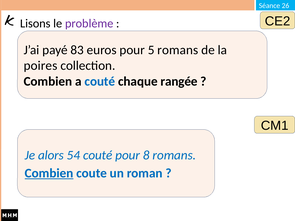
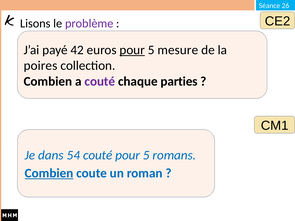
83: 83 -> 42 (77, 50)
pour underline: none -> present (132, 50)
5 romans: romans -> mesure (178, 50)
couté colour: blue -> purple (100, 81)
rangée: rangée -> parties (179, 81)
alors: alors -> dans (51, 155)
8: 8 -> 5 (146, 155)
